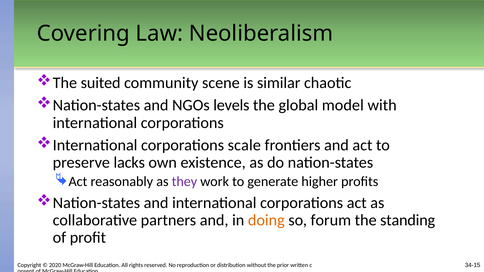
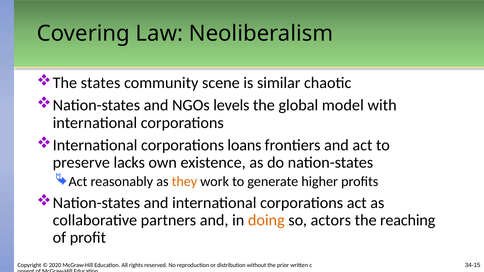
suited: suited -> states (101, 83)
scale: scale -> loans (244, 145)
they colour: purple -> orange (184, 182)
forum: forum -> actors (331, 220)
standing: standing -> reaching (408, 220)
